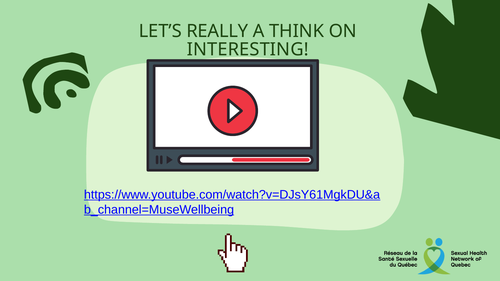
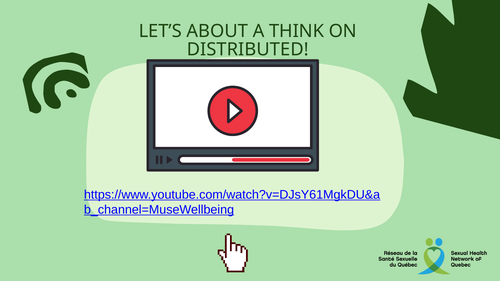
REALLY: REALLY -> ABOUT (217, 31)
INTERESTING: INTERESTING -> DISTRIBUTED (248, 49)
